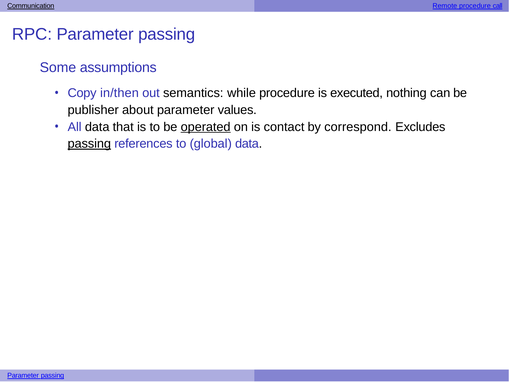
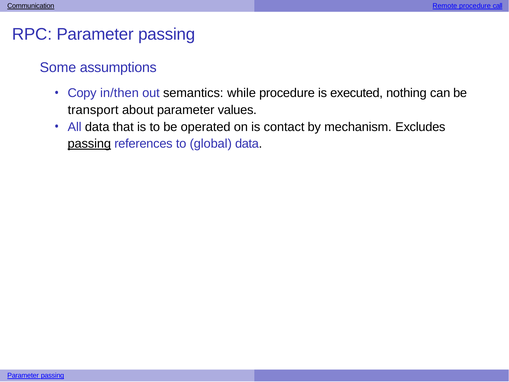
publisher: publisher -> transport (93, 110)
operated underline: present -> none (206, 127)
correspond: correspond -> mechanism (358, 127)
